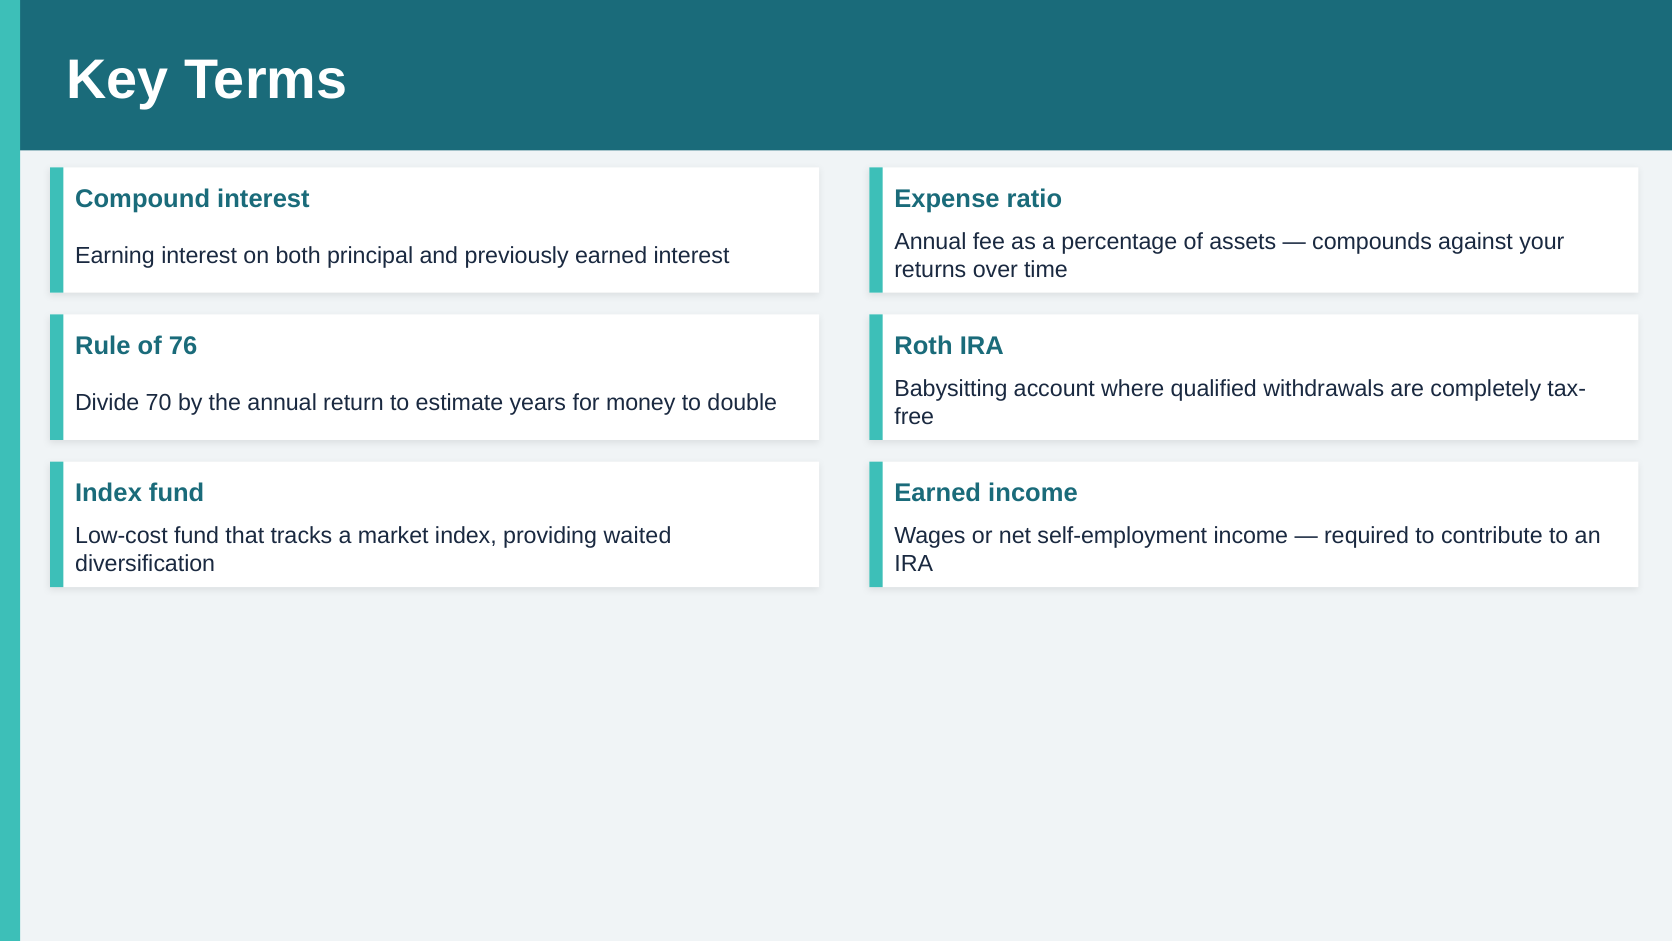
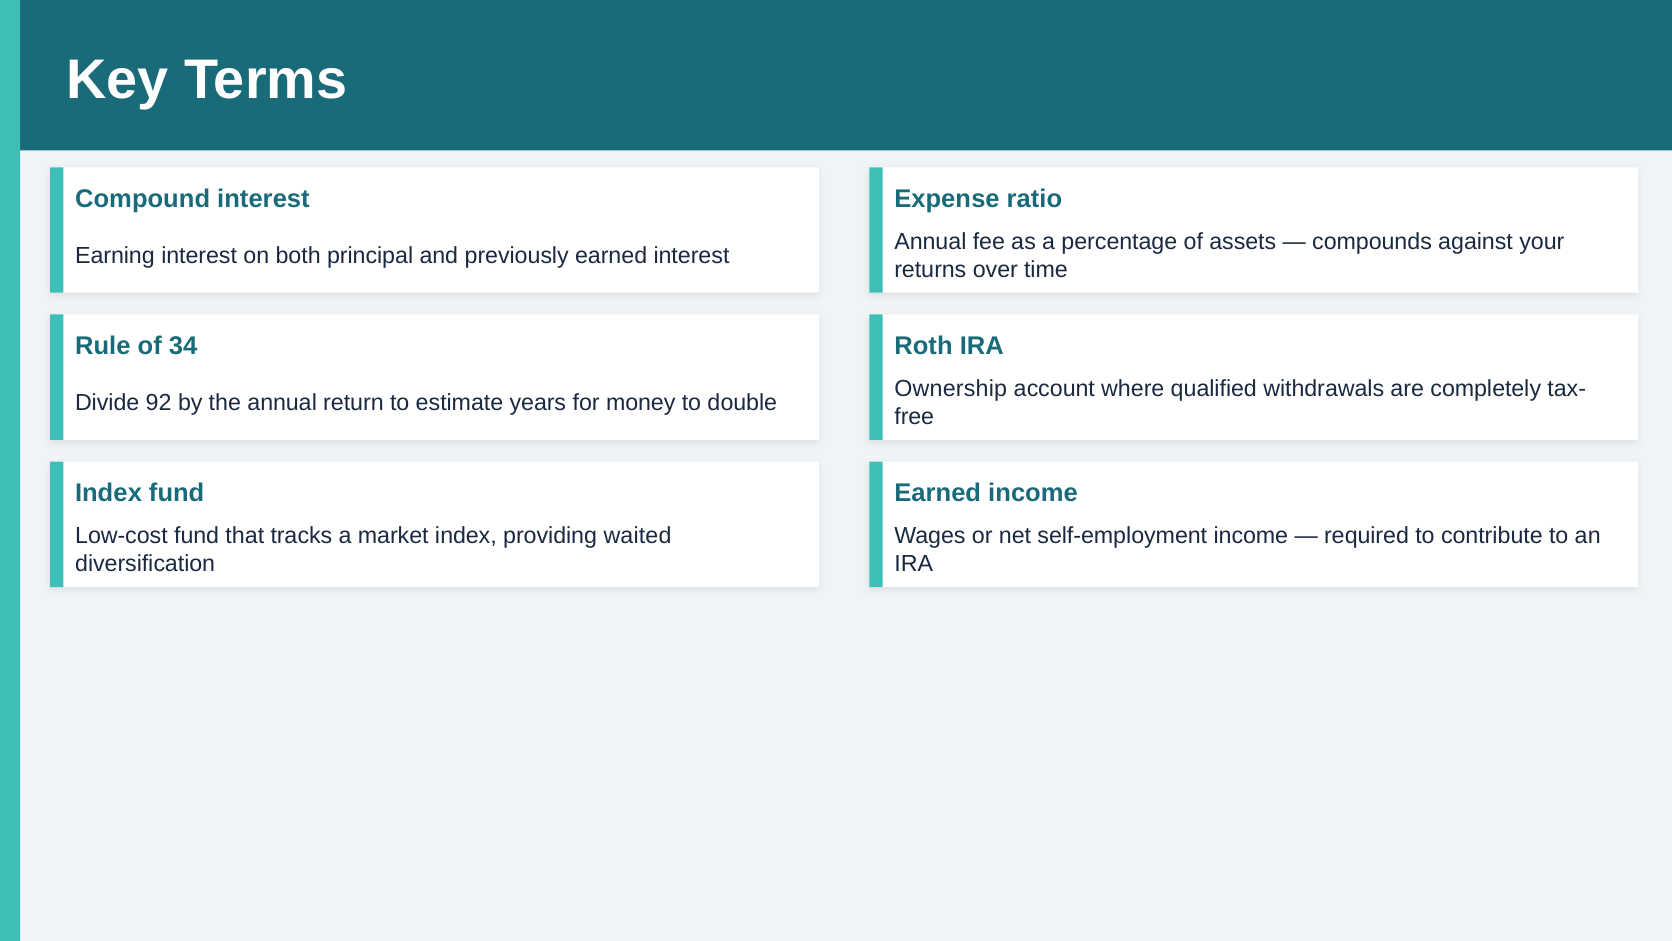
76: 76 -> 34 (183, 346)
Babysitting: Babysitting -> Ownership (951, 389)
70: 70 -> 92 (159, 403)
